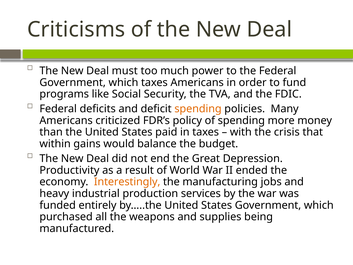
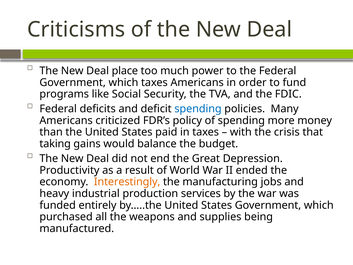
must: must -> place (125, 71)
spending colour: orange -> blue (198, 109)
within: within -> taking (55, 144)
